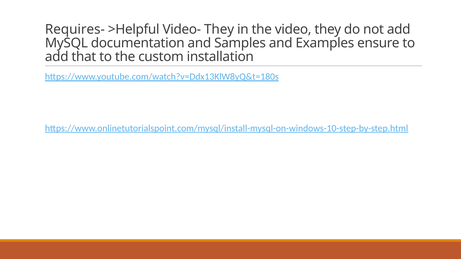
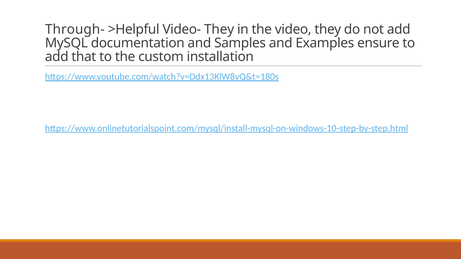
Requires-: Requires- -> Through- (75, 29)
